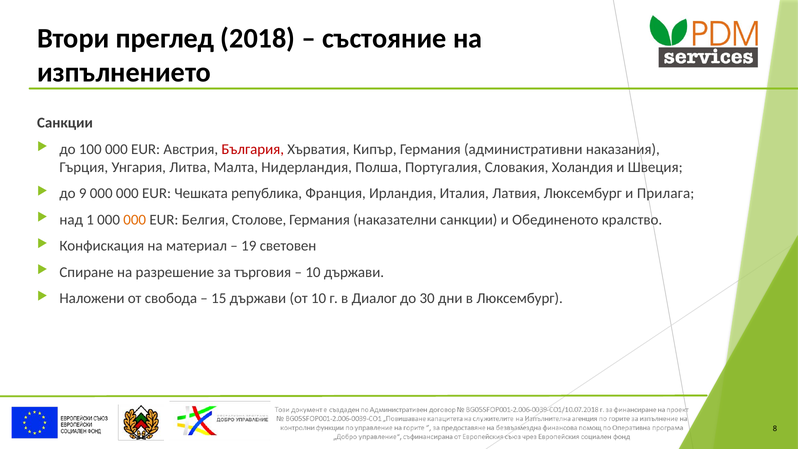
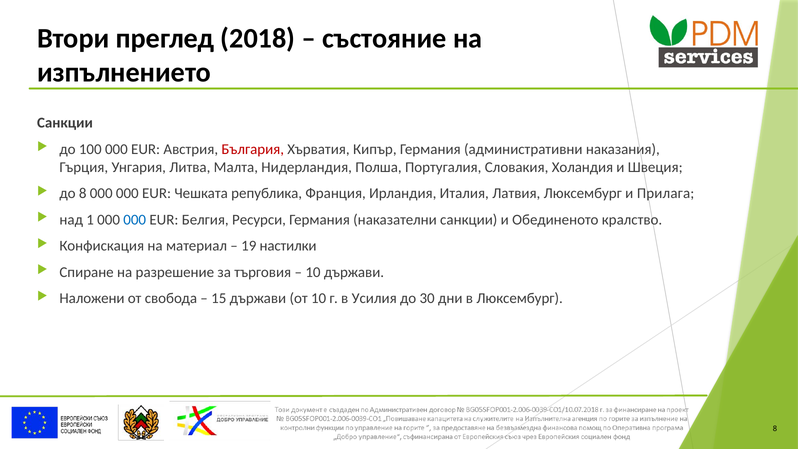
до 9: 9 -> 8 (83, 193)
000 colour: orange -> blue (135, 220)
Столове: Столове -> Ресурси (259, 220)
световен: световен -> настилки (288, 246)
Диалог: Диалог -> Усилия (374, 298)
